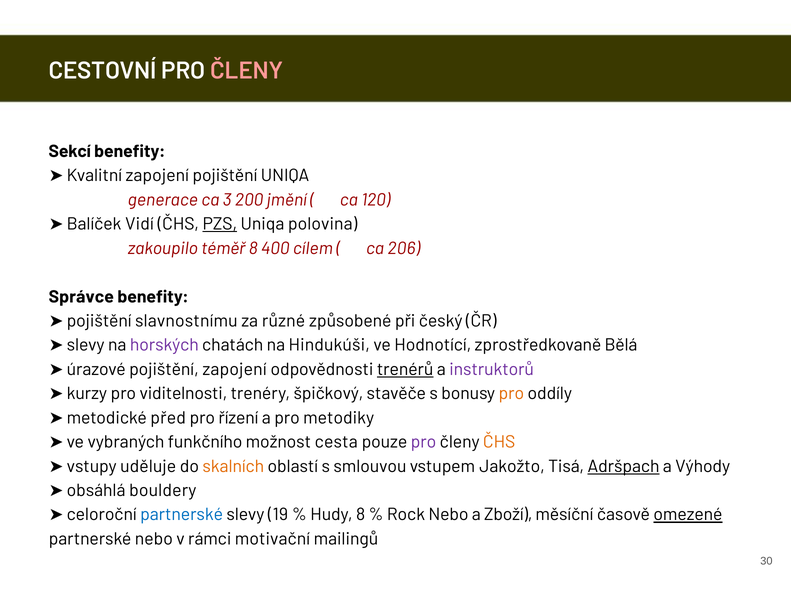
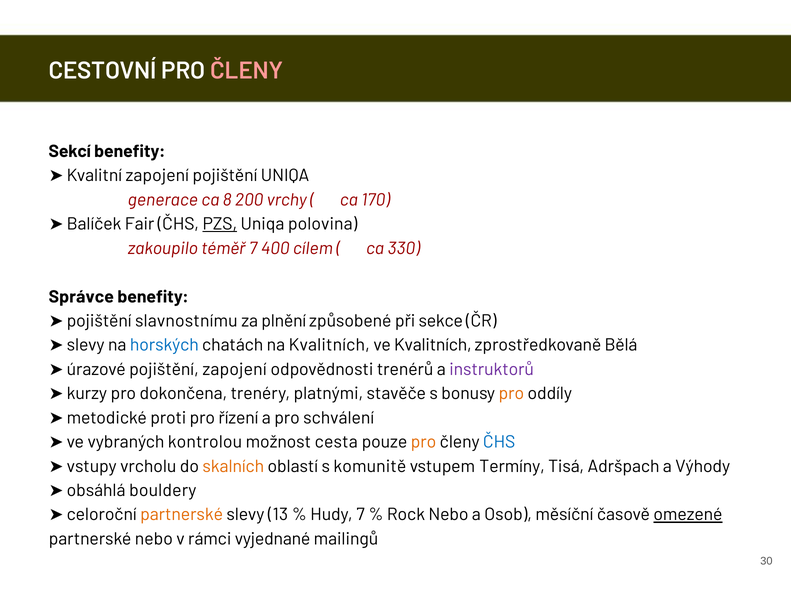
3: 3 -> 8 (227, 200)
jmění: jmění -> vrchy (287, 200)
120: 120 -> 170 (376, 200)
Vidí: Vidí -> Fair (140, 224)
téměř 8: 8 -> 7 (253, 248)
206: 206 -> 330 (404, 248)
různé: různé -> plnění (284, 321)
český: český -> sekce (441, 321)
horských colour: purple -> blue (164, 345)
na Hindukúši: Hindukúši -> Kvalitních (329, 345)
ve Hodnotící: Hodnotící -> Kvalitních (433, 345)
trenérů underline: present -> none (405, 370)
viditelnosti: viditelnosti -> dokončena (183, 394)
špičkový: špičkový -> platnými (328, 394)
před: před -> proti (168, 418)
metodiky: metodiky -> schválení (339, 418)
funkčního: funkčního -> kontrolou (205, 442)
pro colour: purple -> orange (423, 442)
ČHS colour: orange -> blue (499, 442)
uděluje: uděluje -> vrcholu (148, 466)
smlouvou: smlouvou -> komunitě (370, 466)
Jakožto: Jakožto -> Termíny (512, 466)
Adršpach underline: present -> none (624, 466)
partnerské colour: blue -> orange (182, 515)
19: 19 -> 13 (278, 515)
Hudy 8: 8 -> 7 (361, 515)
Zboží: Zboží -> Osob (508, 515)
motivační: motivační -> vyjednané (273, 539)
